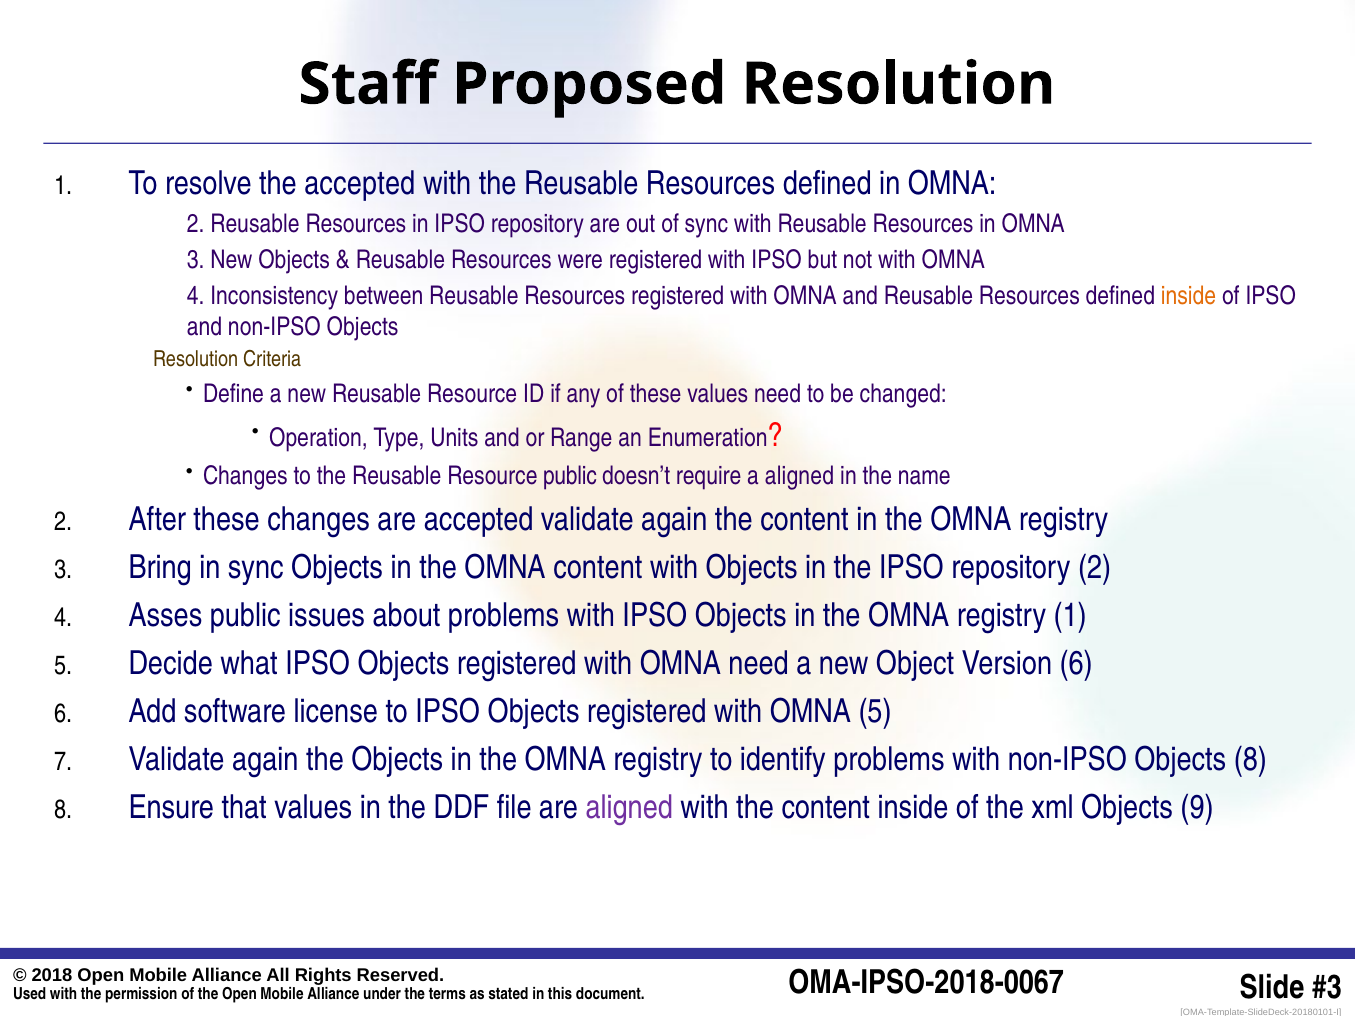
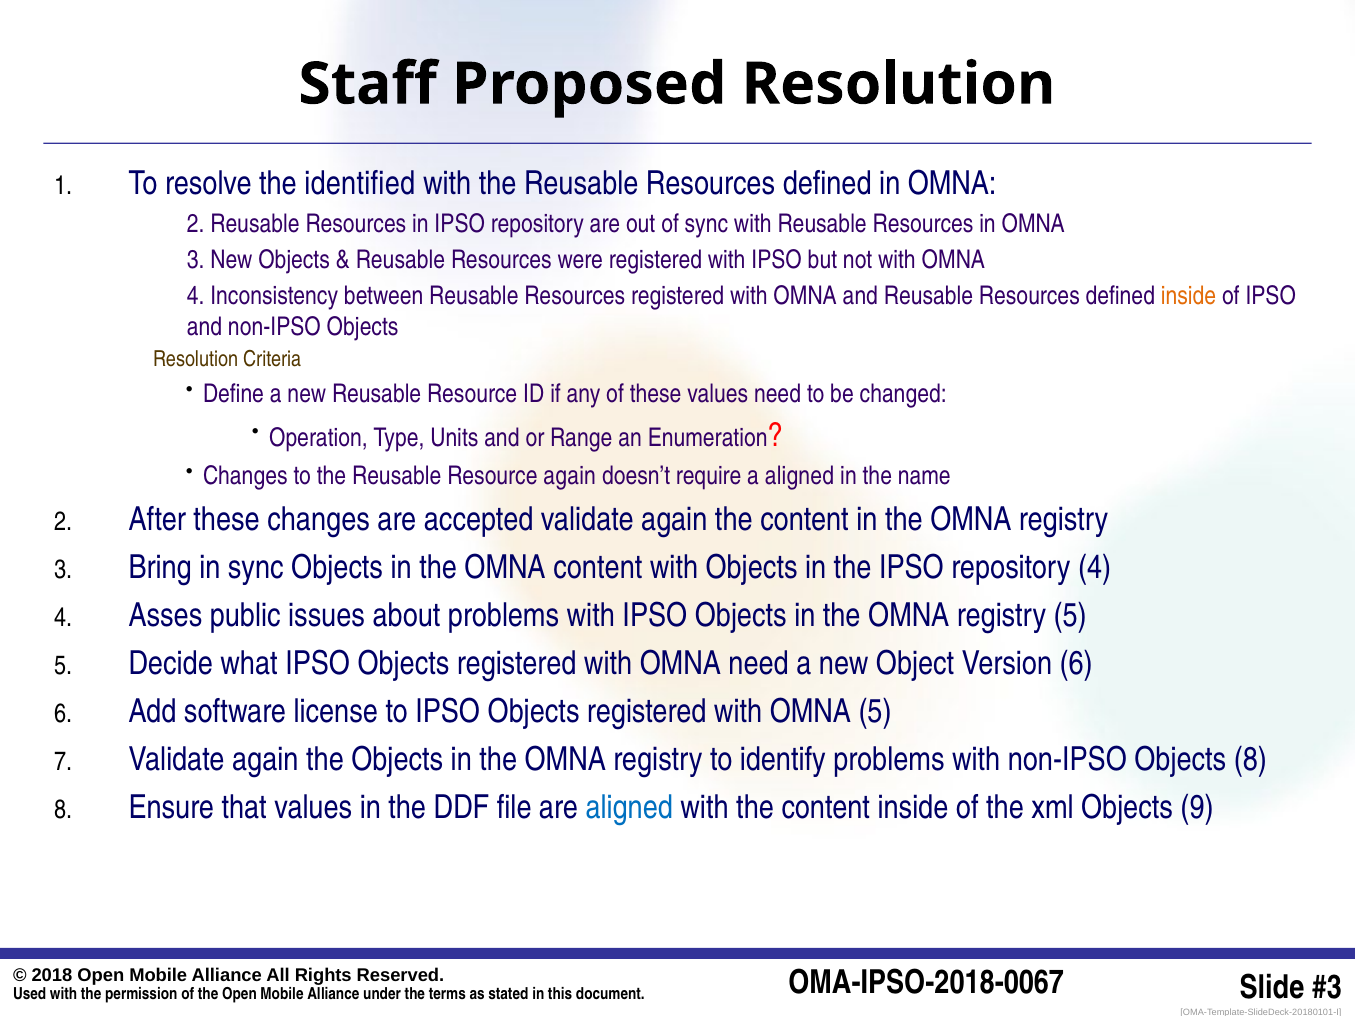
the accepted: accepted -> identified (360, 184)
Resource public: public -> again (570, 476)
repository 2: 2 -> 4 (1095, 568)
registry 1: 1 -> 5 (1070, 616)
aligned colour: purple -> blue (629, 808)
